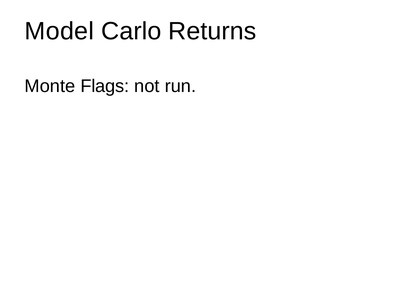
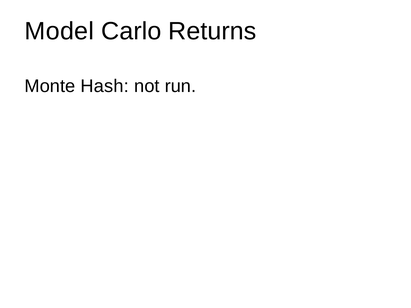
Flags: Flags -> Hash (105, 86)
